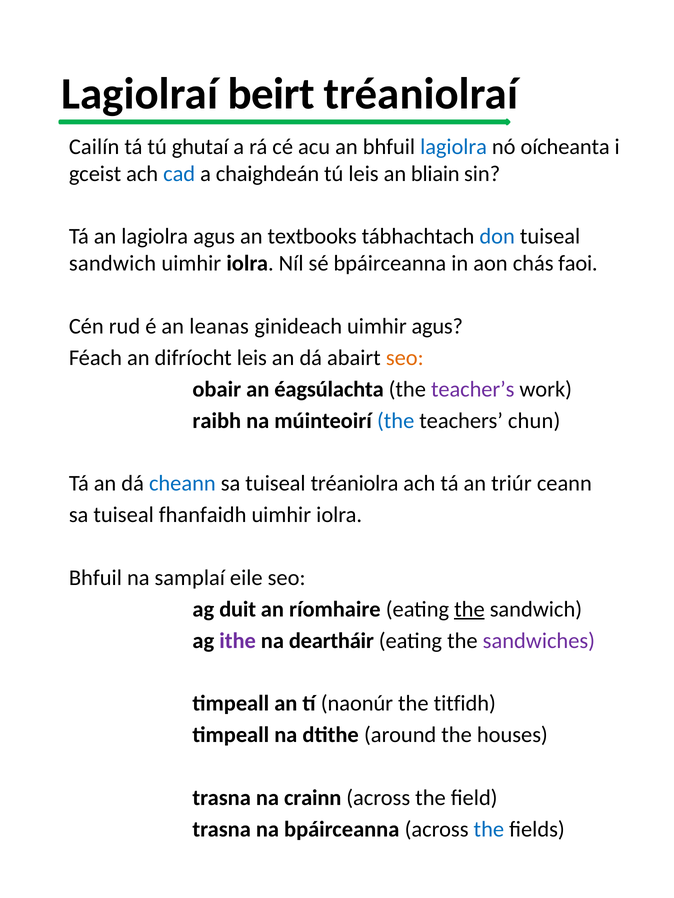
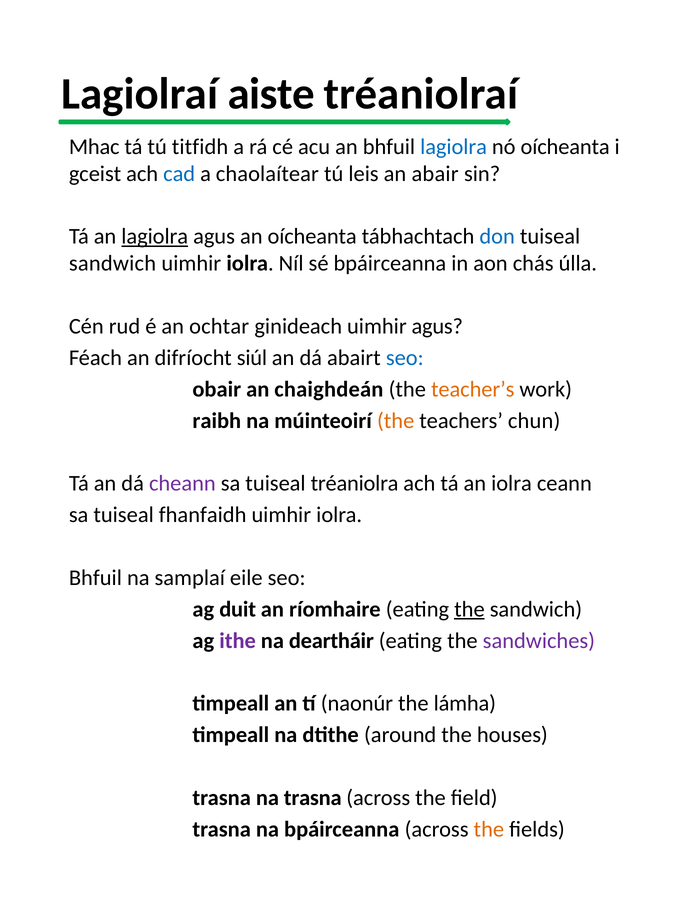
beirt: beirt -> aiste (271, 94)
Cailín: Cailín -> Mhac (94, 147)
ghutaí: ghutaí -> titfidh (200, 147)
chaighdeán: chaighdeán -> chaolaítear (267, 174)
bliain: bliain -> abair (435, 174)
lagiolra underline: none -> present (155, 237)
an textbooks: textbooks -> oícheanta (312, 237)
faoi: faoi -> úlla (578, 264)
leanas: leanas -> ochtar (219, 327)
difríocht leis: leis -> siúl (252, 358)
seo colour: orange -> blue (405, 358)
éagsúlachta: éagsúlachta -> chaighdeán (329, 389)
teacher’s colour: purple -> orange (473, 389)
the colour: blue -> orange (396, 421)
cheann colour: blue -> purple (182, 484)
an triúr: triúr -> iolra (511, 484)
titfidh: titfidh -> lámha (465, 704)
na crainn: crainn -> trasna (313, 798)
the colour: blue -> orange (489, 830)
